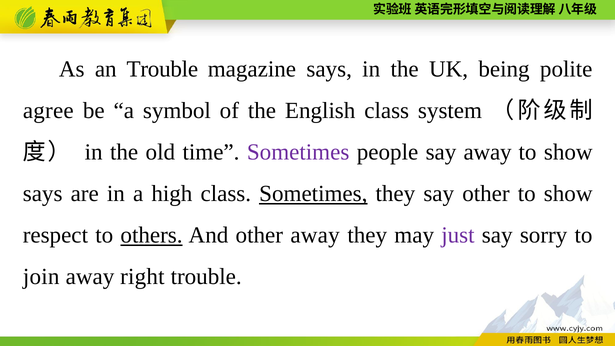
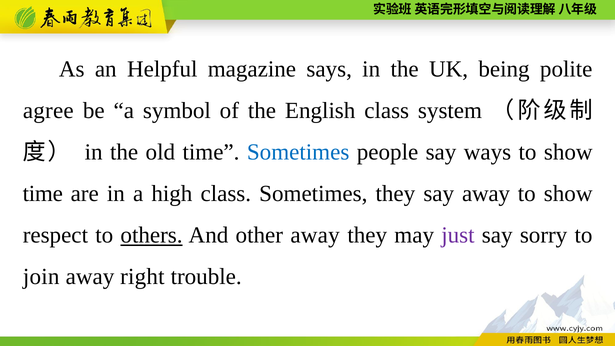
an Trouble: Trouble -> Helpful (162, 69)
Sometimes colour: purple -> blue (298, 152)
say away: away -> ways (487, 152)
says: says -> time (43, 194)
Sometimes underline: present -> none (313, 194)
say other: other -> away (486, 194)
